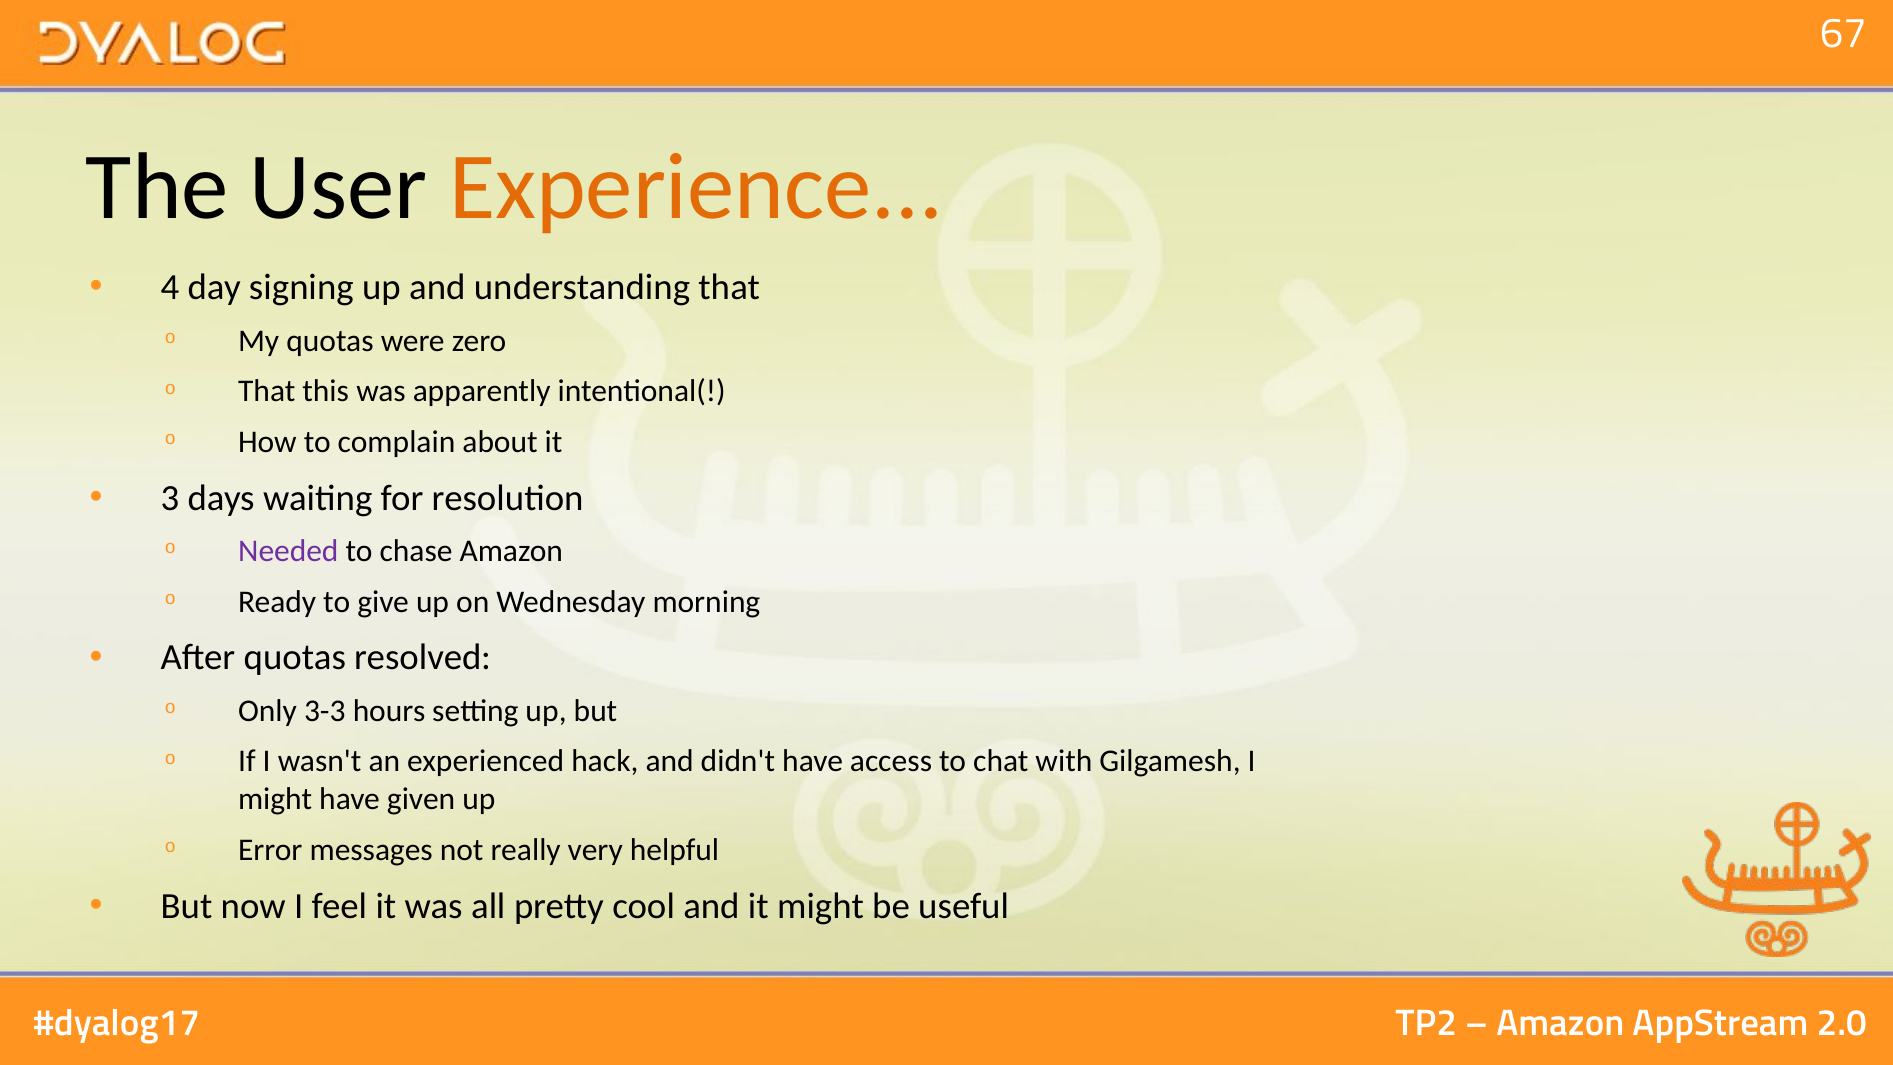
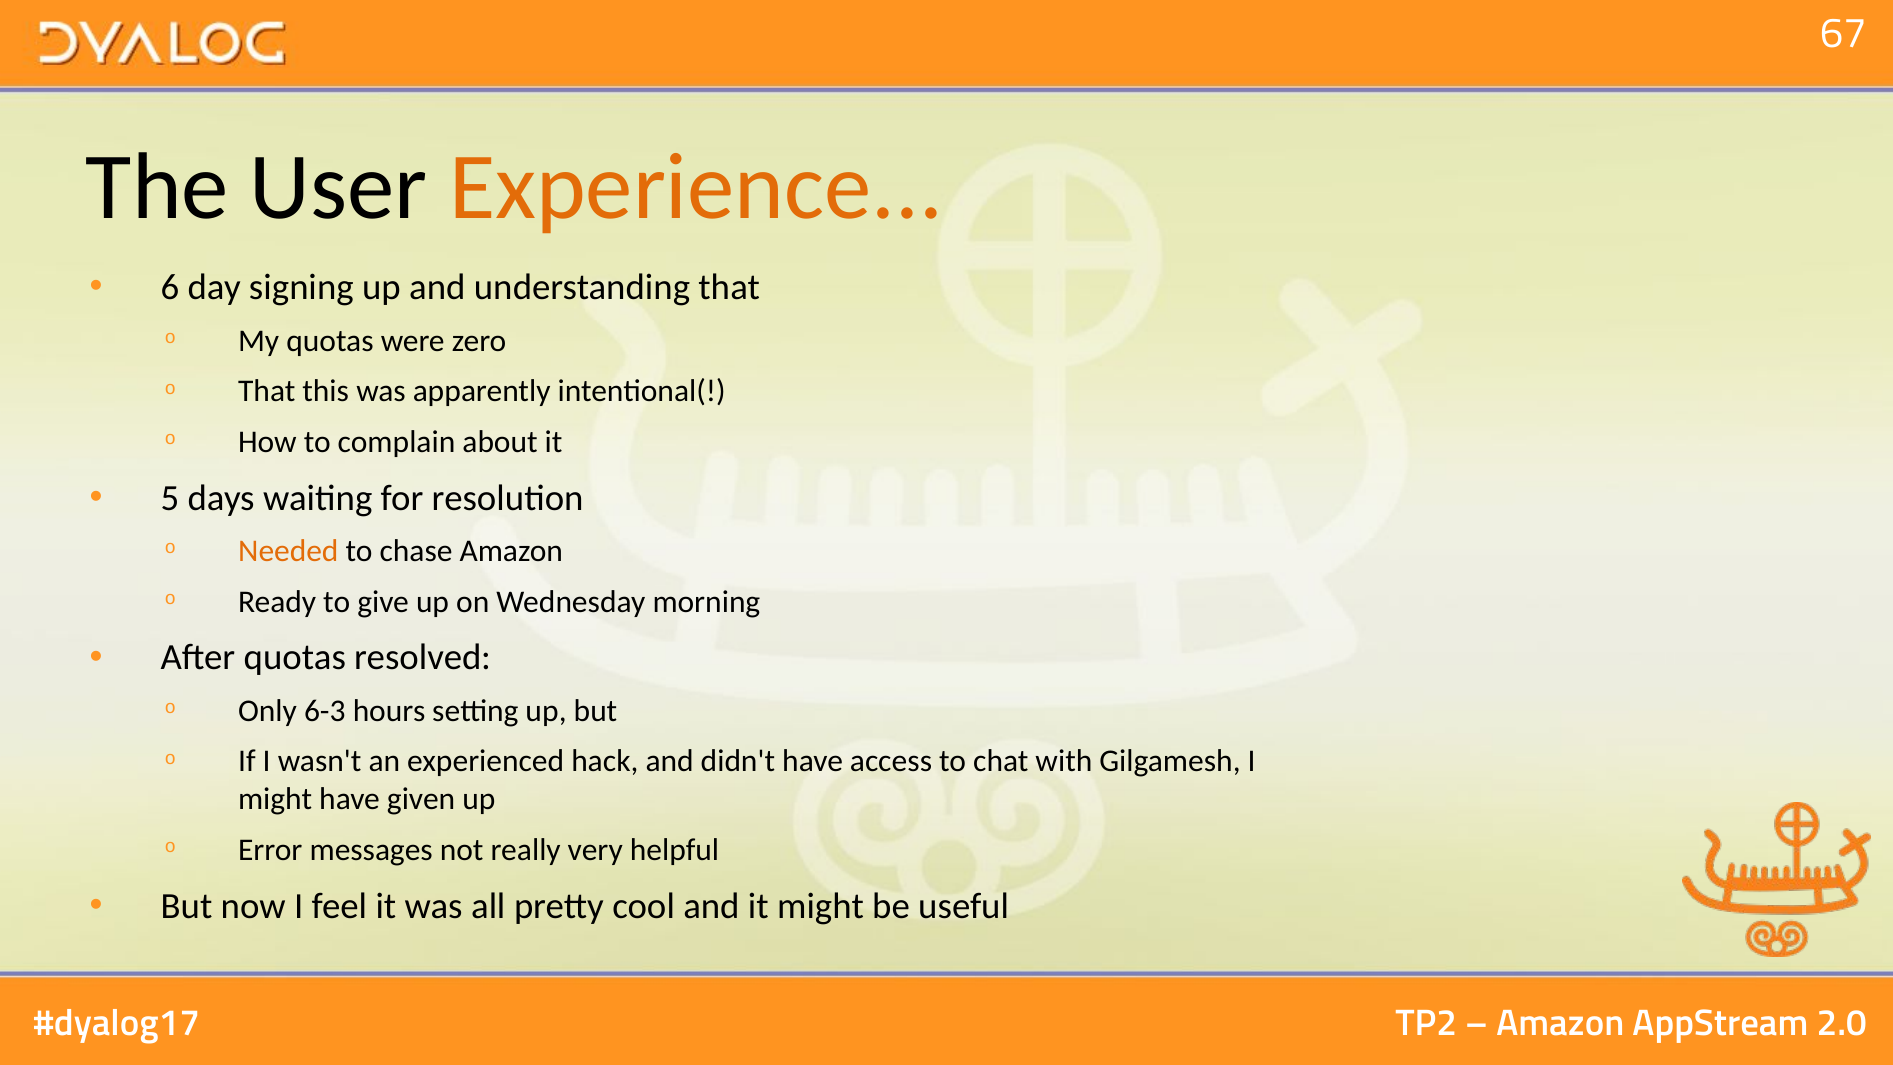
4: 4 -> 6 (170, 288)
3: 3 -> 5 (170, 498)
Needed colour: purple -> orange (288, 551)
3-3: 3-3 -> 6-3 (325, 711)
